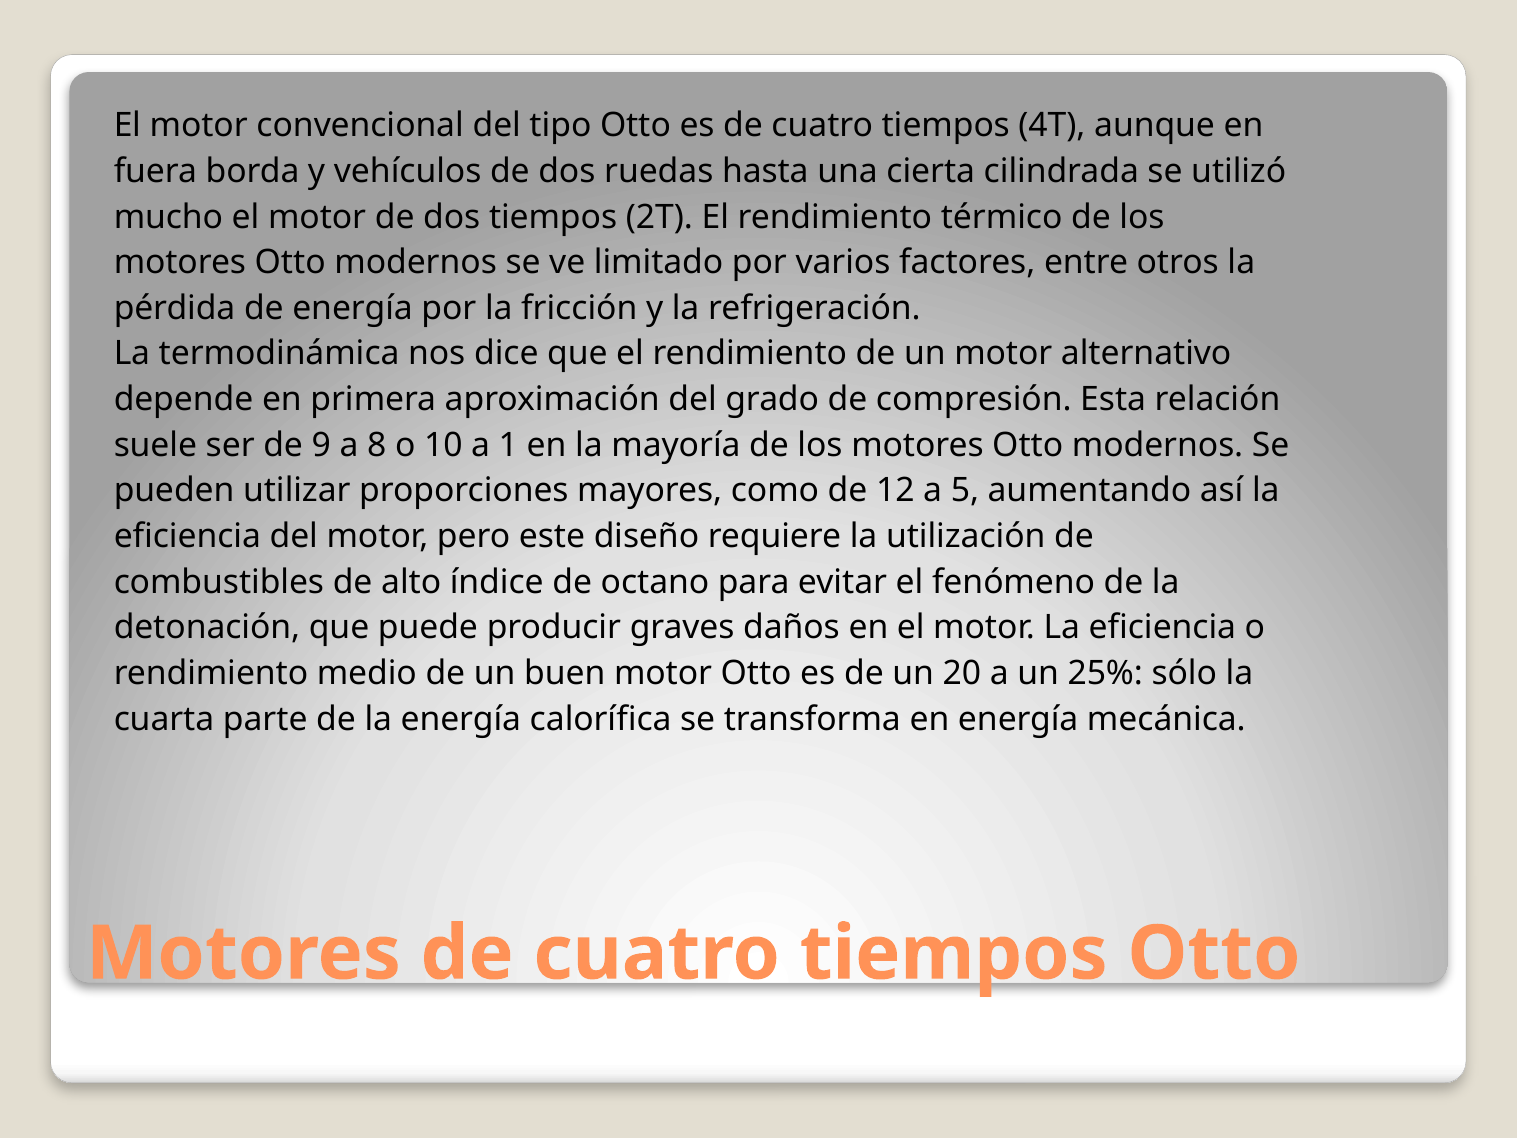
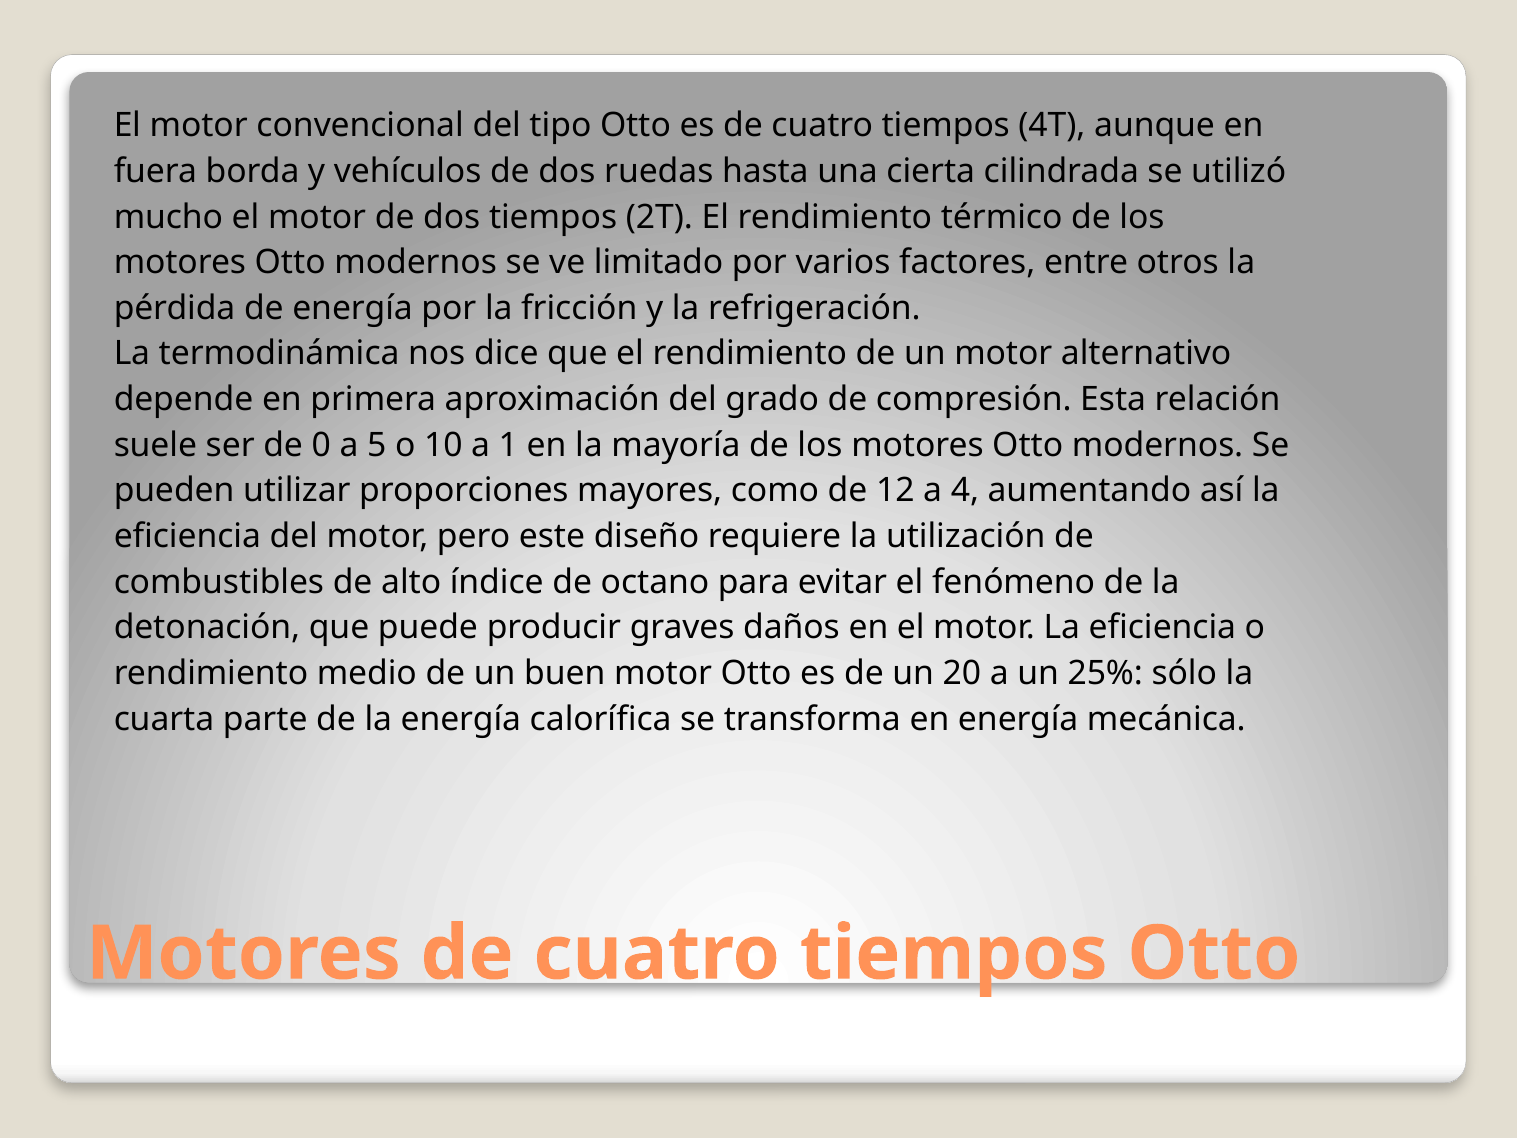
9: 9 -> 0 (321, 445)
8: 8 -> 5 (377, 445)
5: 5 -> 4 (965, 491)
